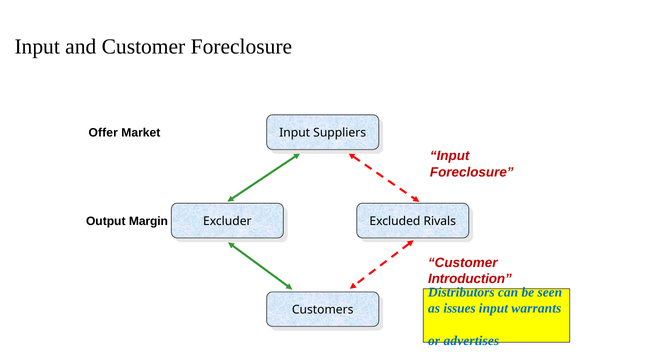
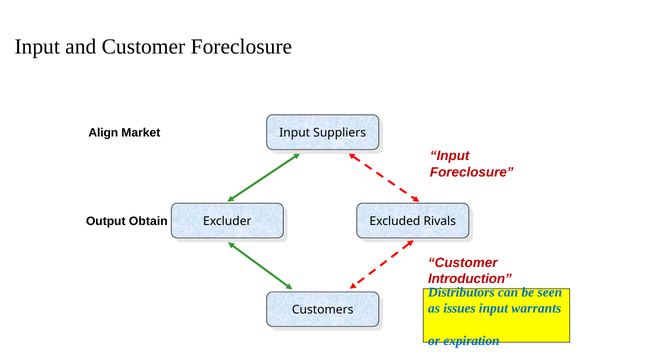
Offer: Offer -> Align (103, 133)
Margin: Margin -> Obtain (148, 221)
advertises: advertises -> expiration (471, 341)
